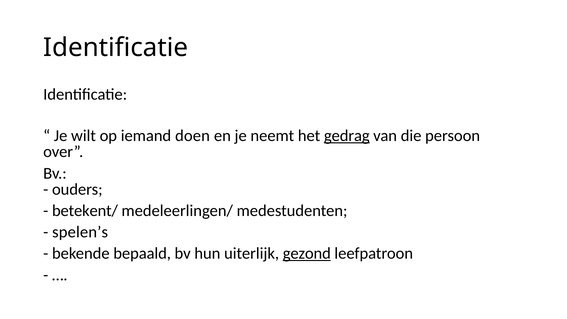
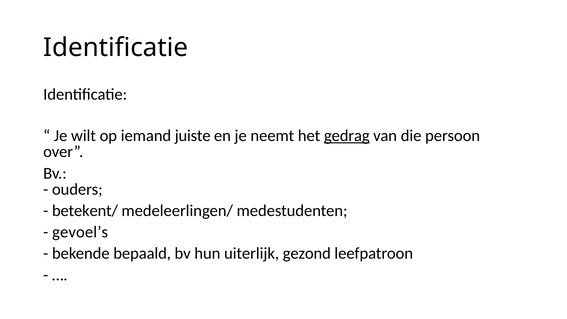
doen: doen -> juiste (193, 136)
spelen’s: spelen’s -> gevoel’s (80, 232)
gezond underline: present -> none (307, 253)
